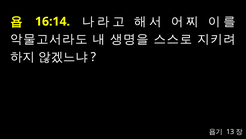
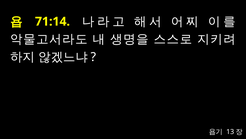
16:14: 16:14 -> 71:14 (52, 21)
